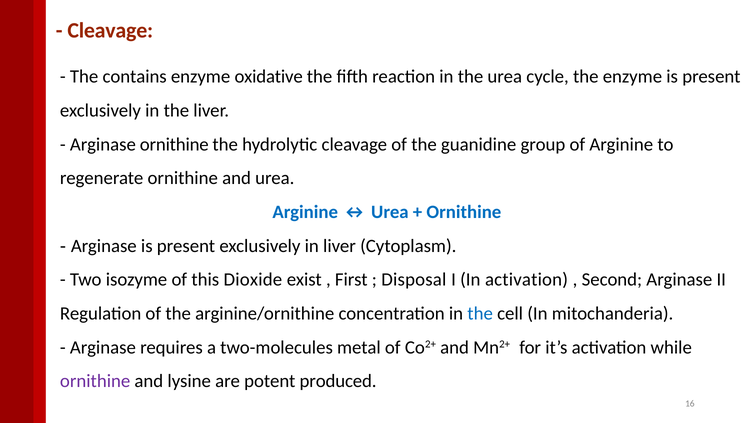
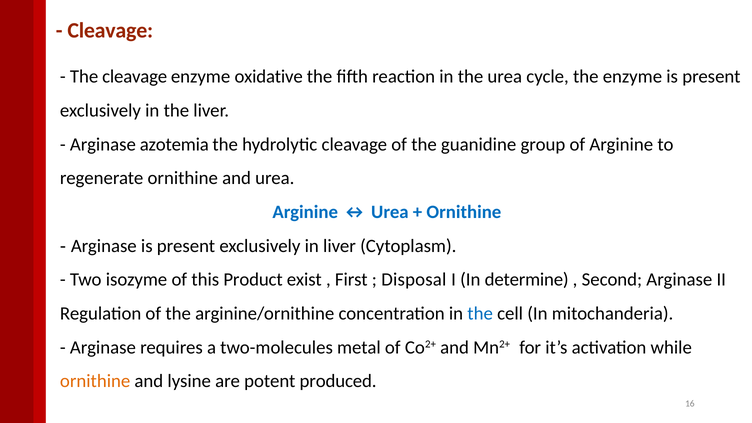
The contains: contains -> cleavage (135, 77)
Arginase ornithine: ornithine -> azotemia (174, 144)
Dioxide: Dioxide -> Product (253, 280)
In activation: activation -> determine (527, 280)
ornithine colour: purple -> orange (95, 381)
